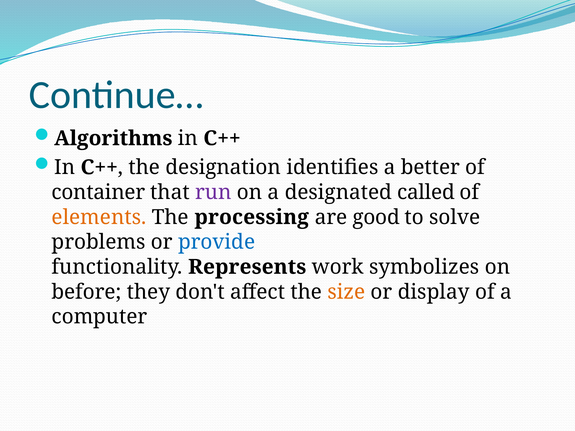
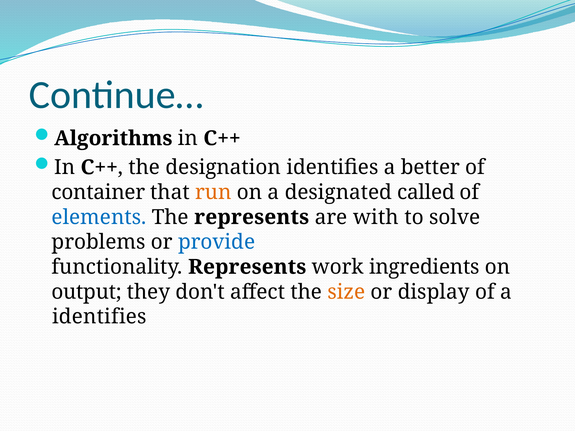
run colour: purple -> orange (213, 192)
elements colour: orange -> blue (99, 217)
The processing: processing -> represents (252, 217)
good: good -> with (376, 217)
symbolizes: symbolizes -> ingredients (424, 267)
before: before -> output (87, 292)
computer: computer -> identifies (99, 317)
